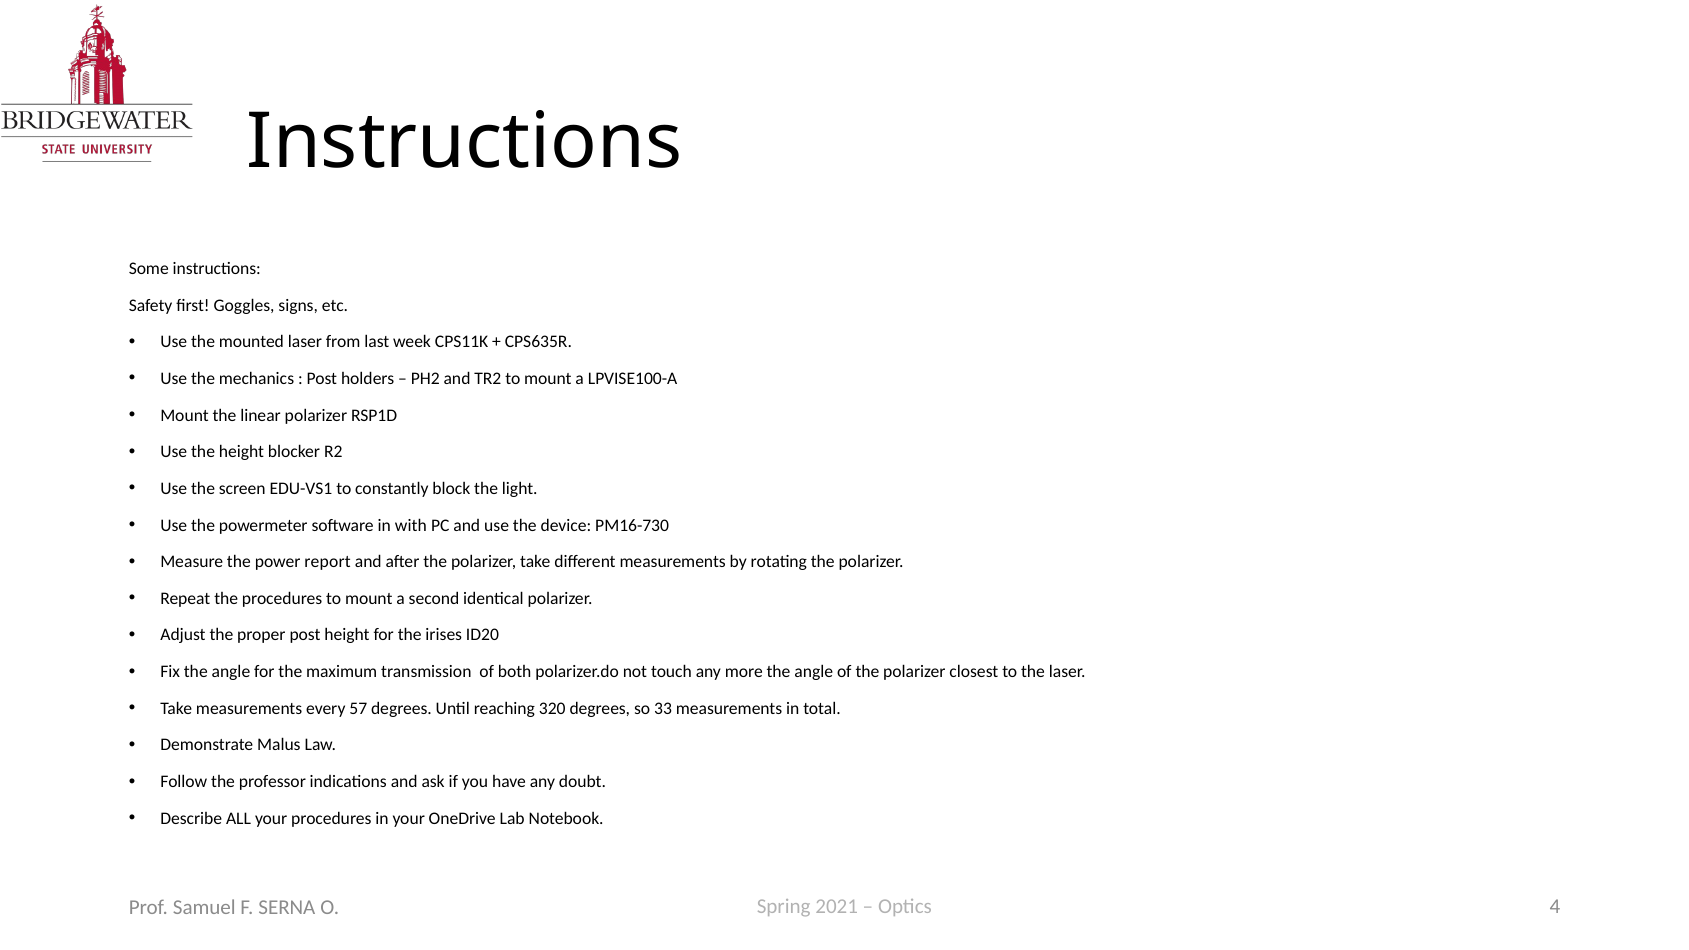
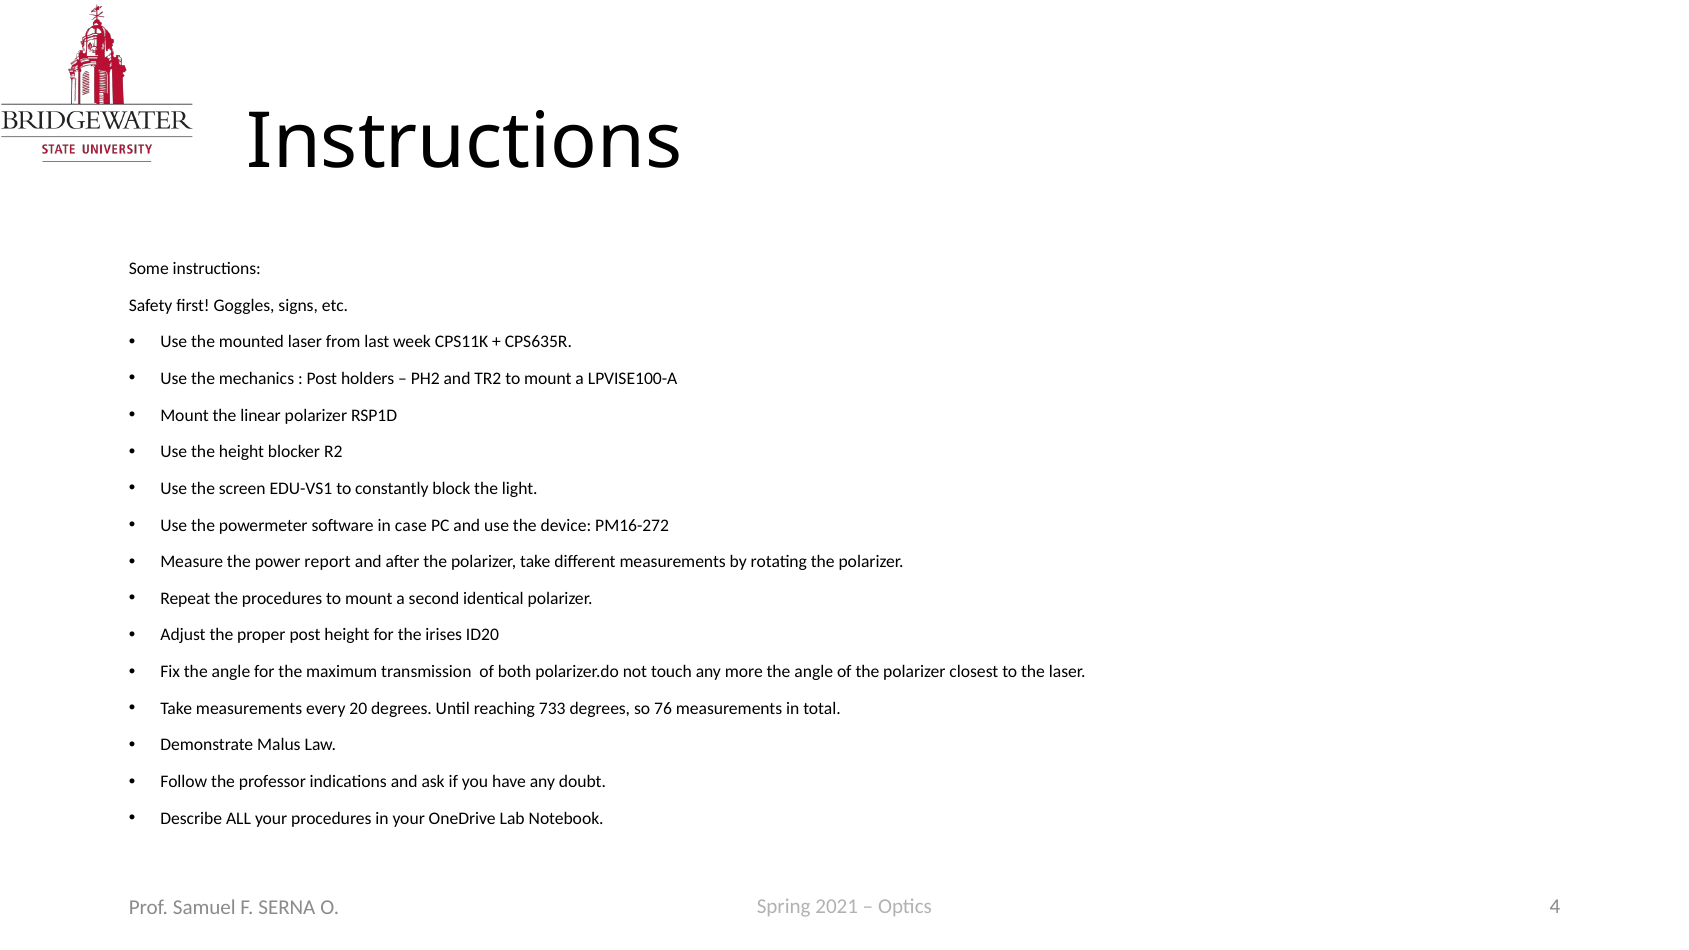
with: with -> case (411, 525)
PM16-730: PM16-730 -> PM16-272 (632, 525)
57: 57 -> 20 (358, 709)
320: 320 -> 733 (552, 709)
33: 33 -> 76 (663, 709)
